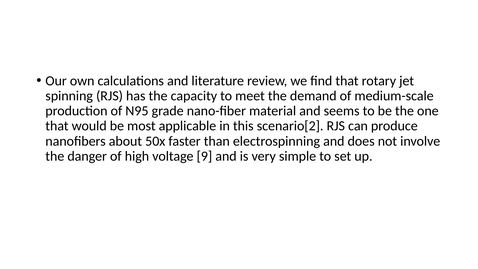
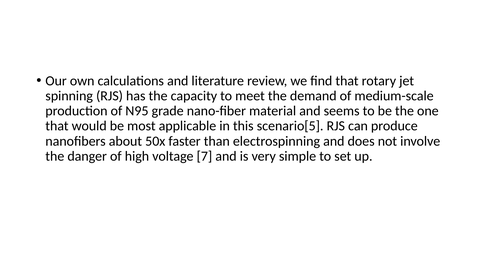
scenario[2: scenario[2 -> scenario[5 (290, 126)
9: 9 -> 7 (204, 156)
